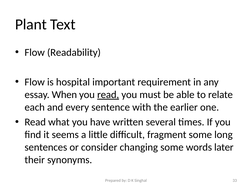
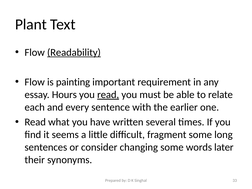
Readability underline: none -> present (74, 52)
hospital: hospital -> painting (73, 82)
When: When -> Hours (64, 95)
